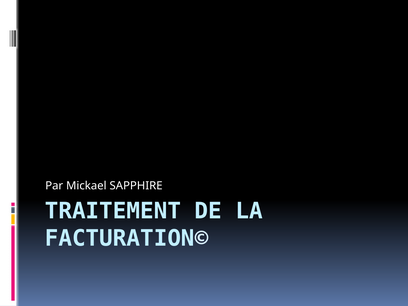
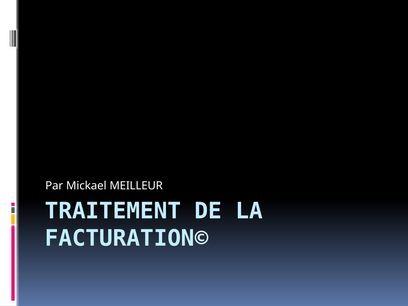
SAPPHIRE: SAPPHIRE -> MEILLEUR (136, 186)
